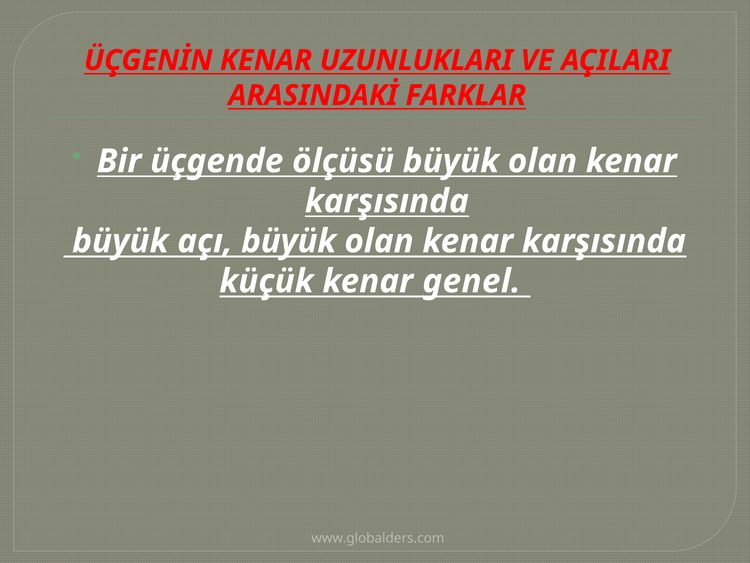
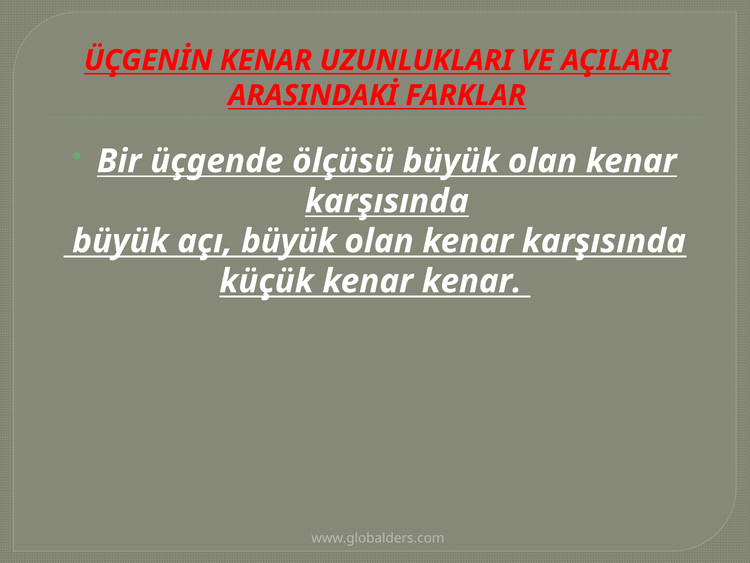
kenar genel: genel -> kenar (472, 281)
